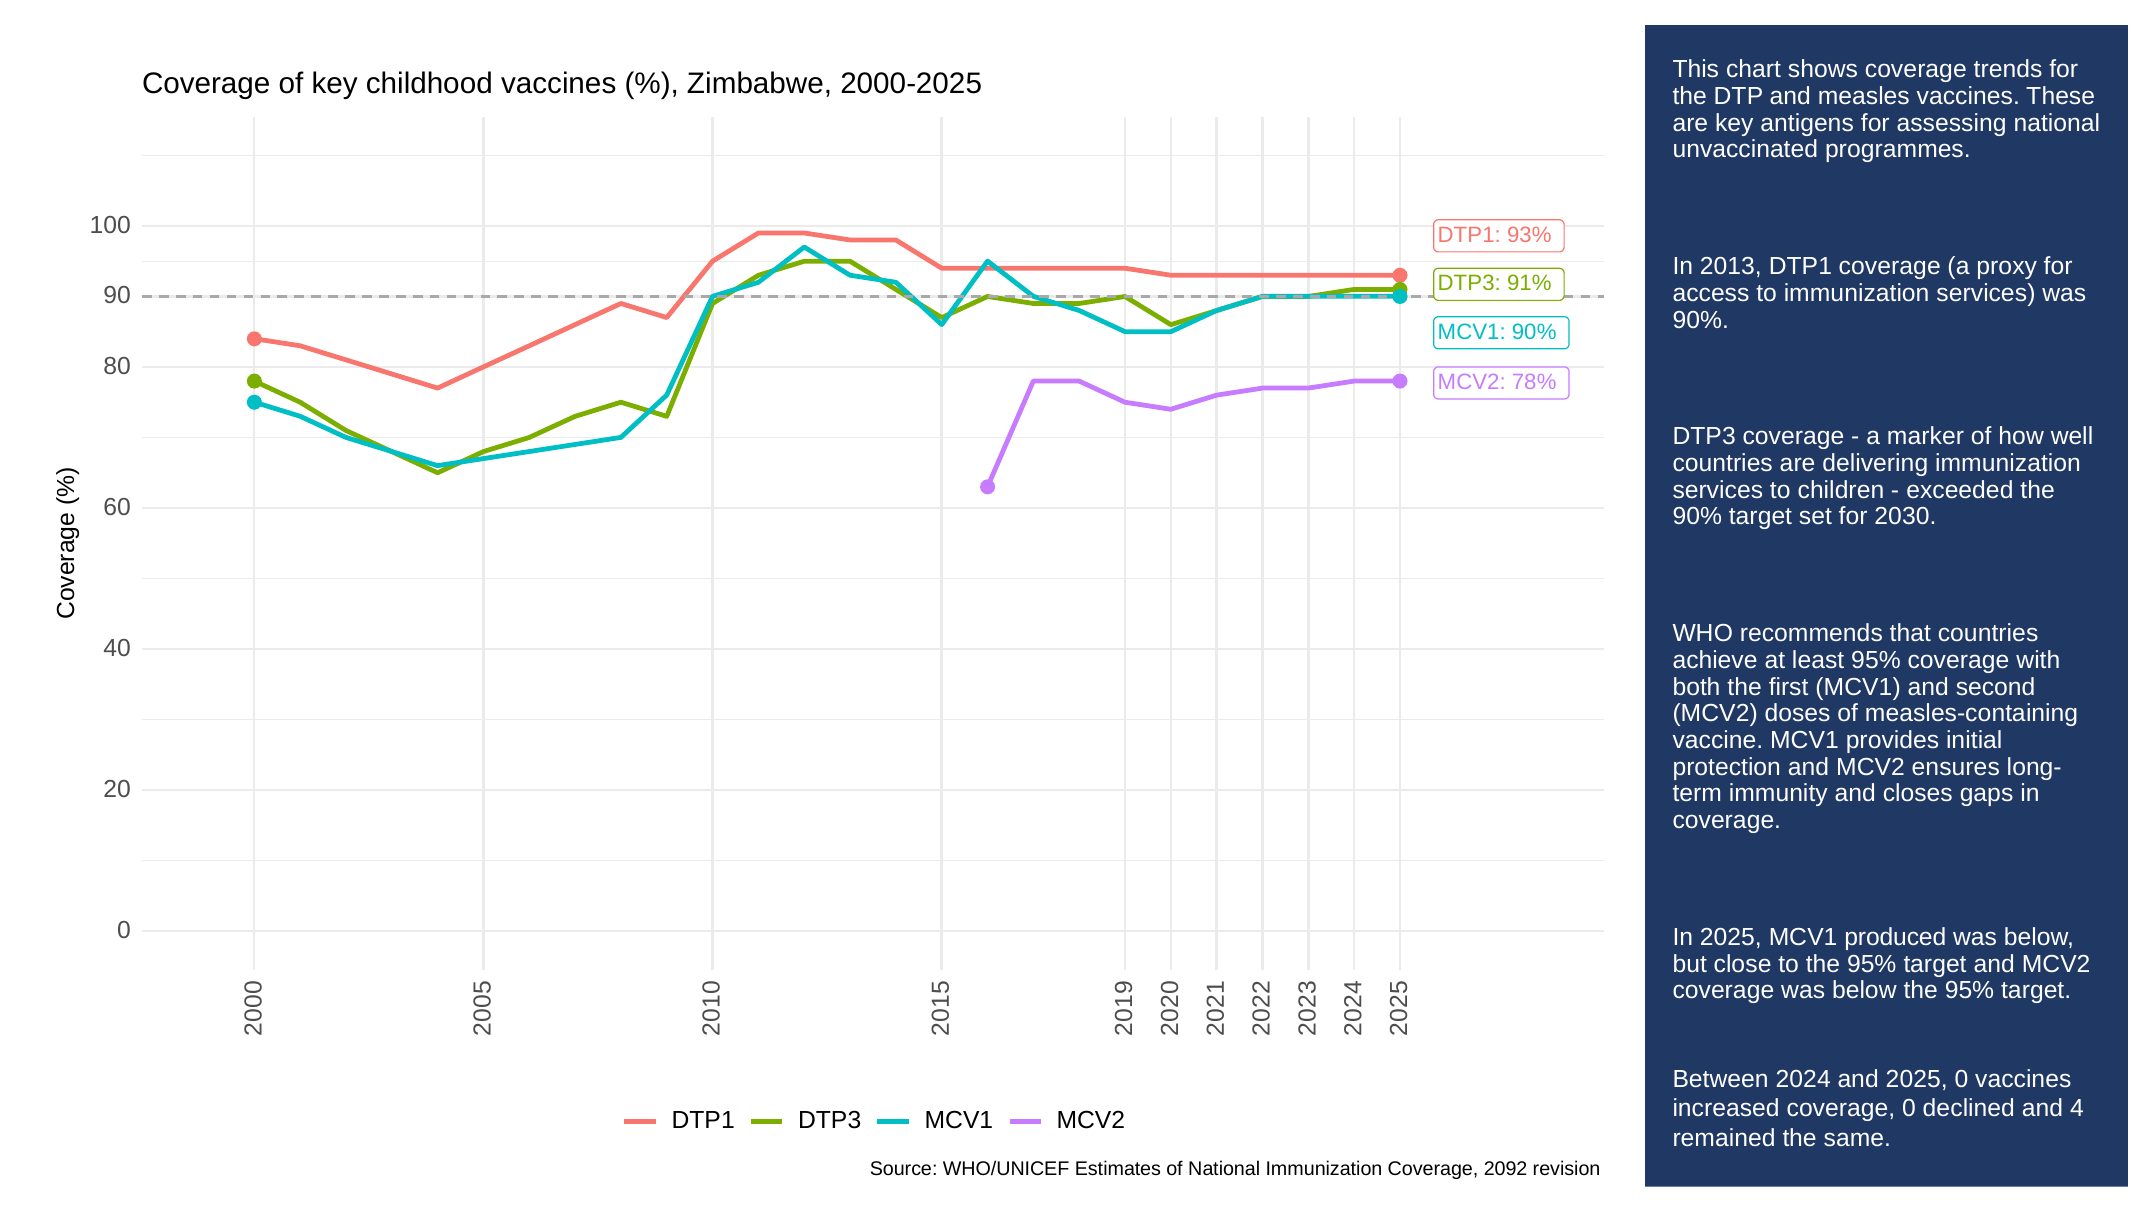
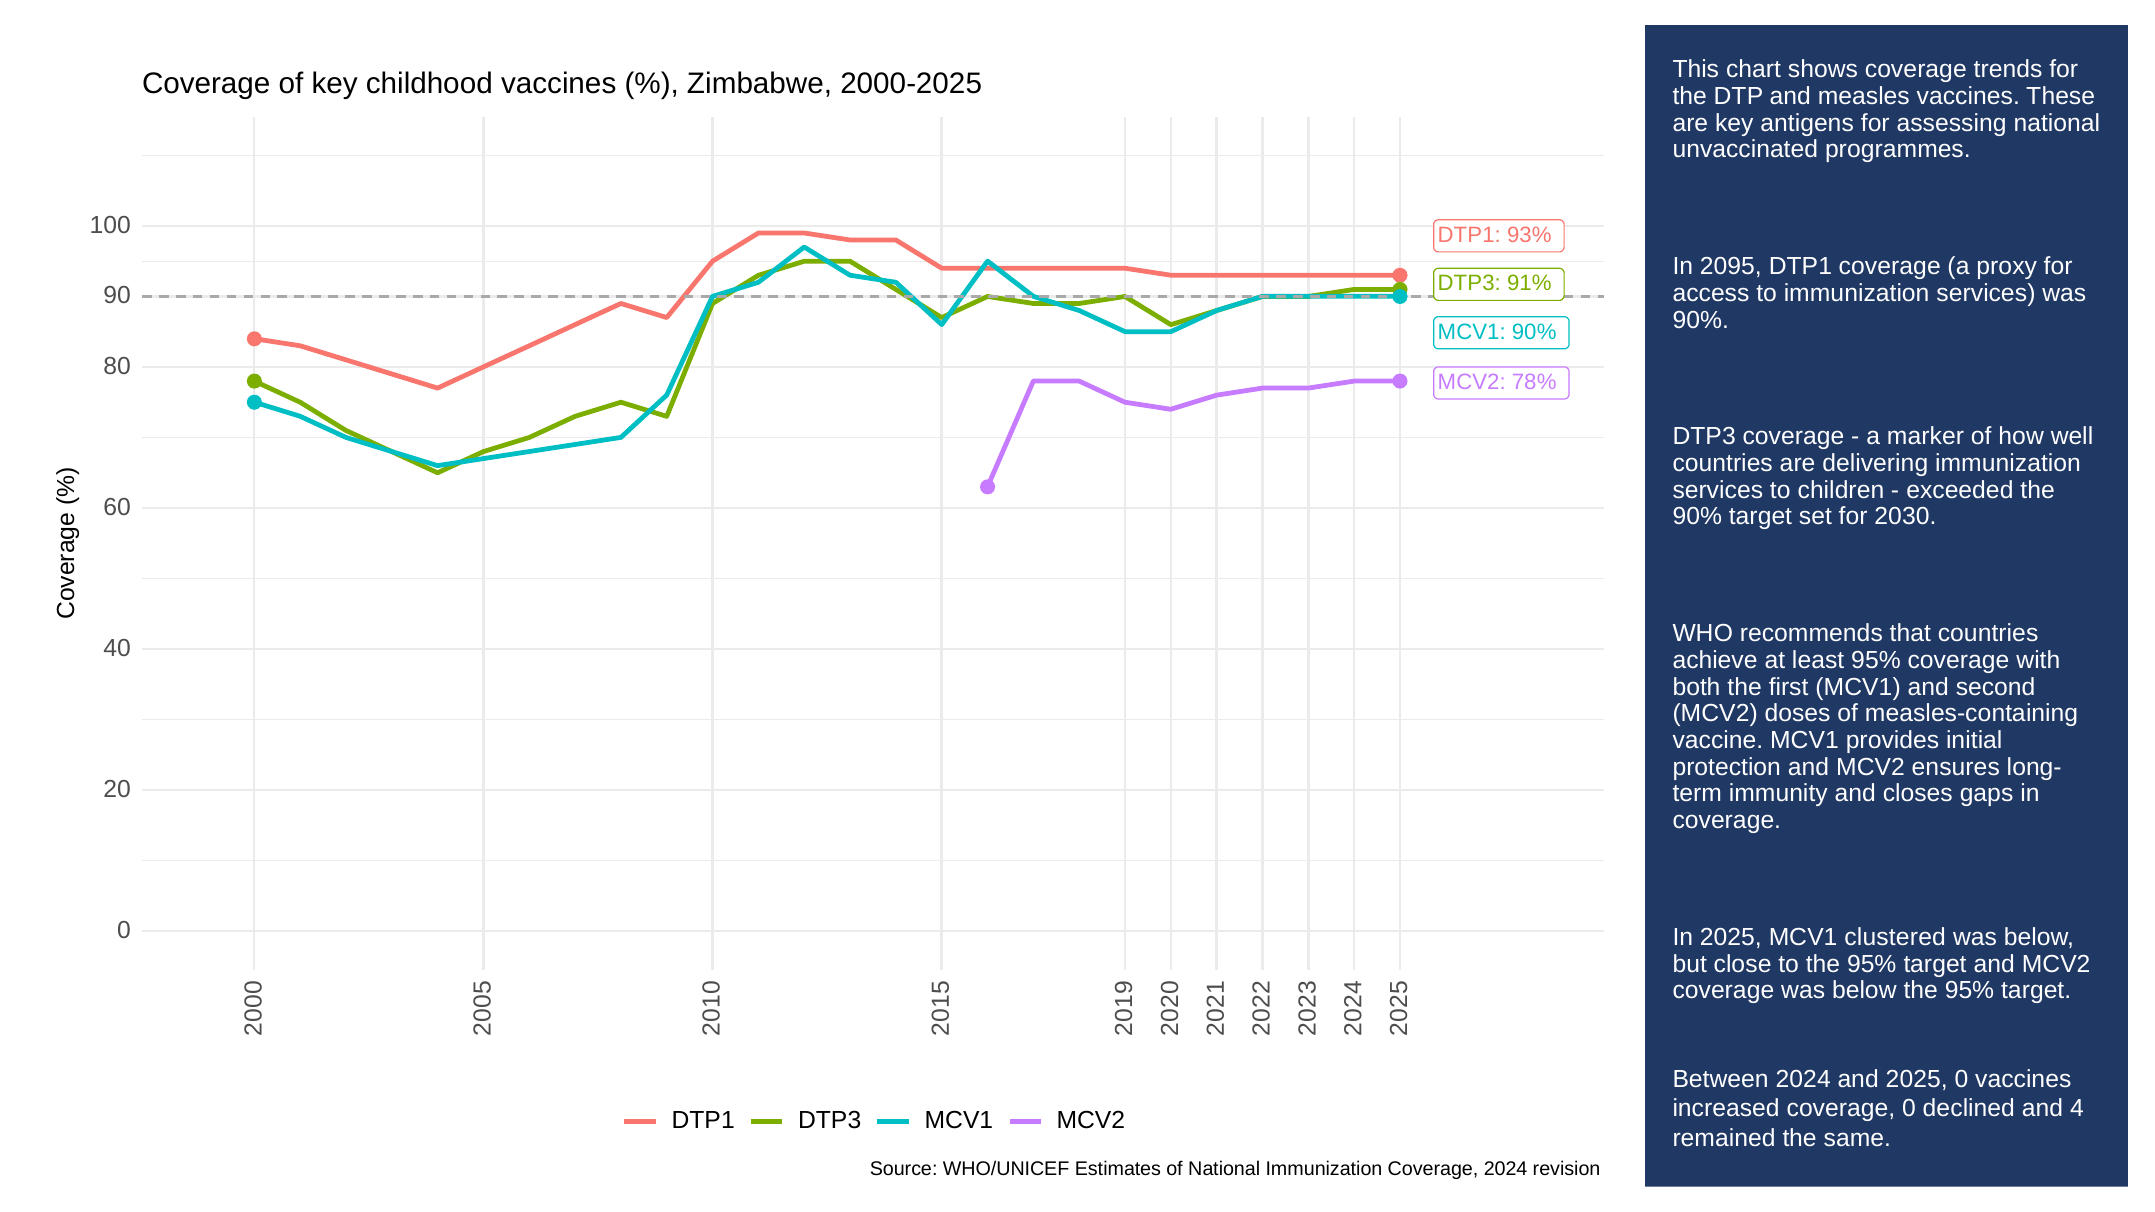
2013: 2013 -> 2095 (1731, 267)
produced: produced -> clustered (1895, 937)
Coverage 2092: 2092 -> 2024 (1506, 1170)
